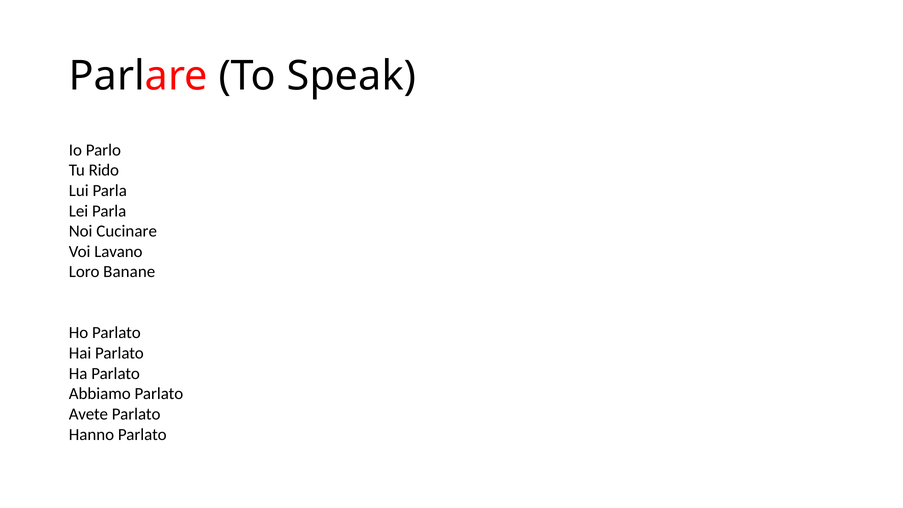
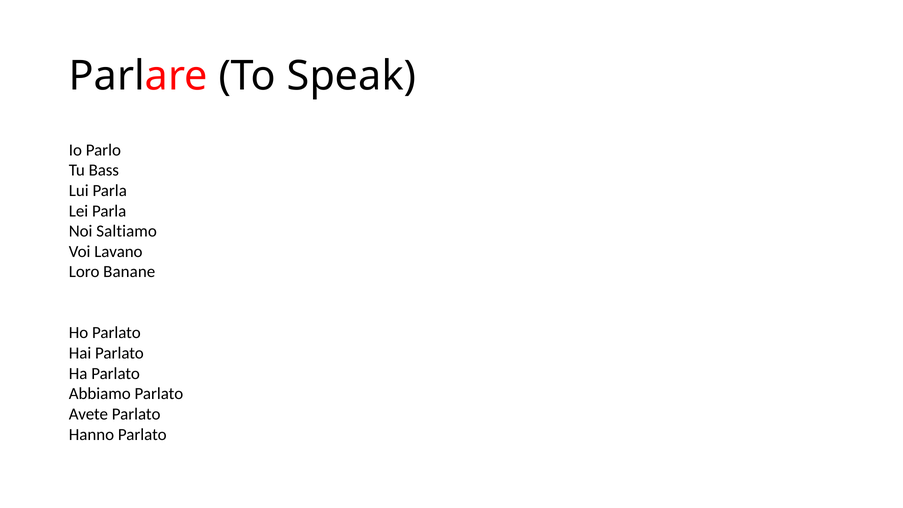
Rido: Rido -> Bass (104, 170)
Cucinare: Cucinare -> Saltiamo (127, 231)
